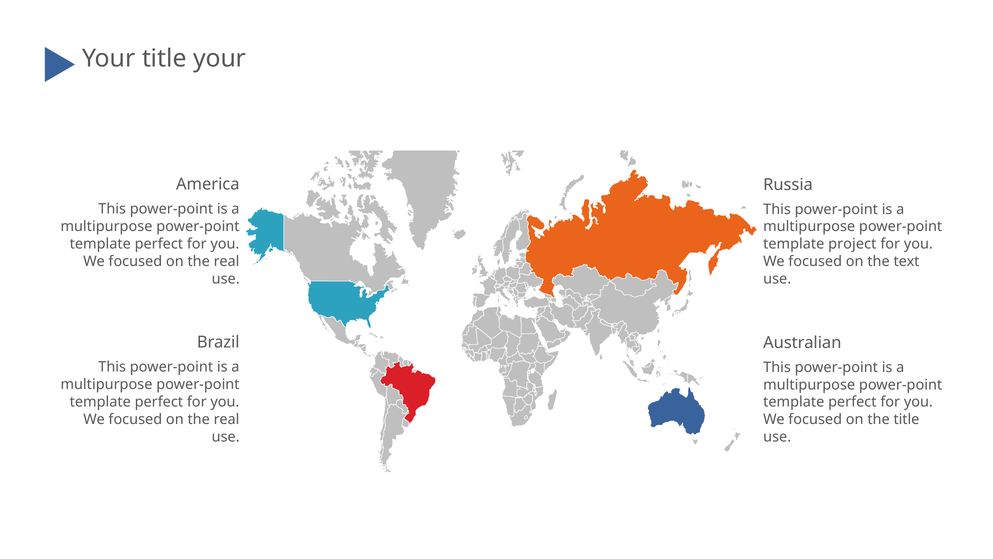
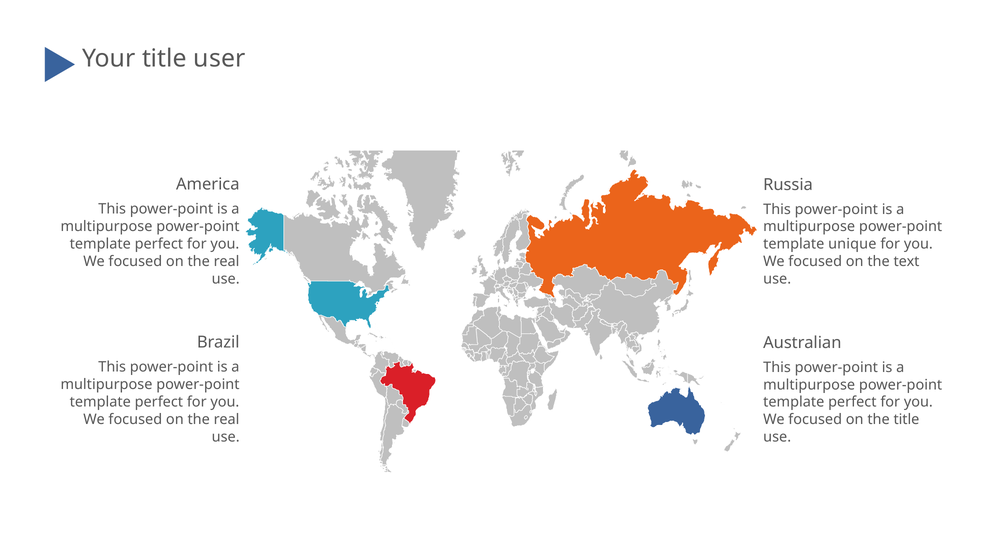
title your: your -> user (220, 58)
project: project -> unique (852, 244)
